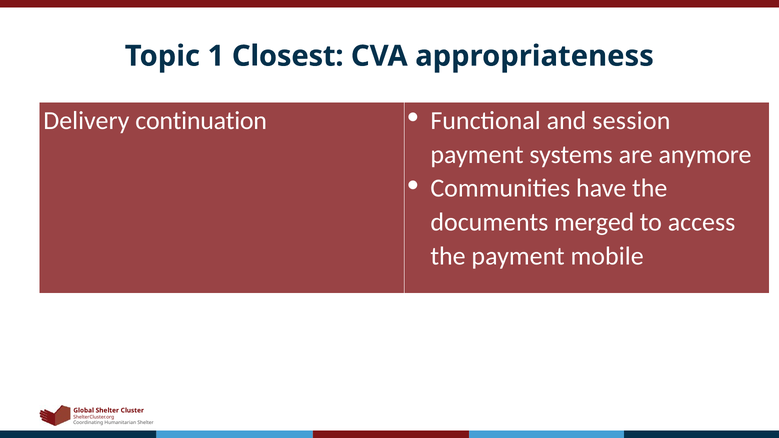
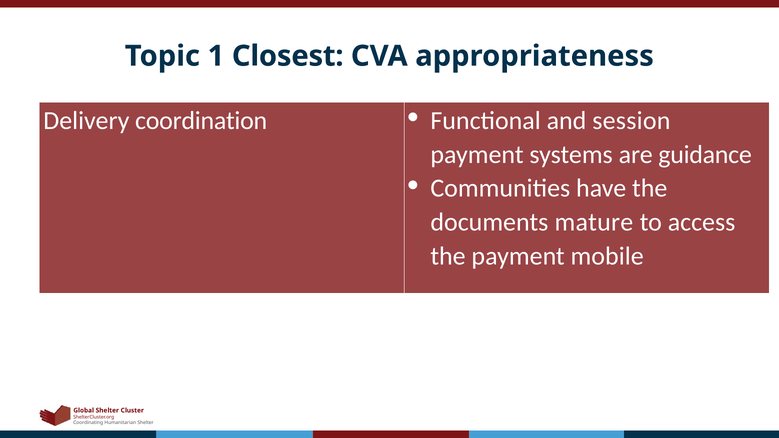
continuation: continuation -> coordination (201, 121)
anymore: anymore -> guidance (705, 155)
merged: merged -> mature (594, 222)
